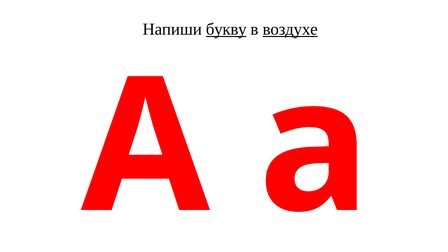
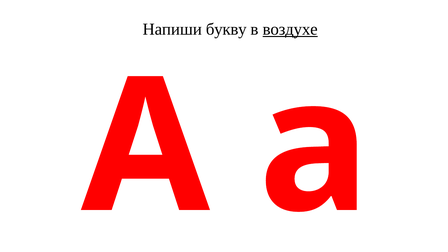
букву underline: present -> none (226, 29)
